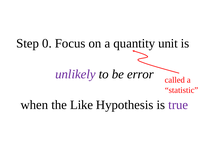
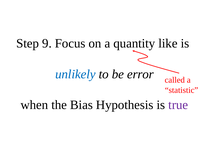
0: 0 -> 9 (47, 43)
unit: unit -> like (168, 43)
unlikely colour: purple -> blue (75, 74)
Like: Like -> Bias (81, 105)
